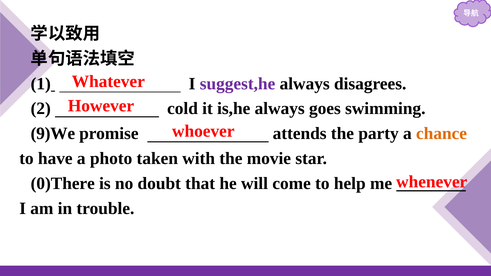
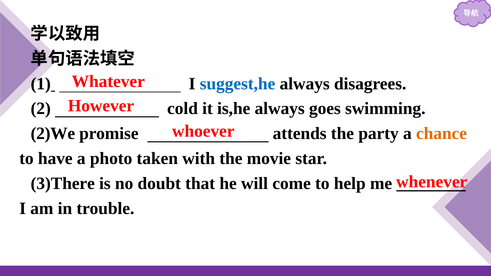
suggest,he colour: purple -> blue (238, 84)
9)We: 9)We -> 2)We (53, 134)
0)There: 0)There -> 3)There (63, 183)
